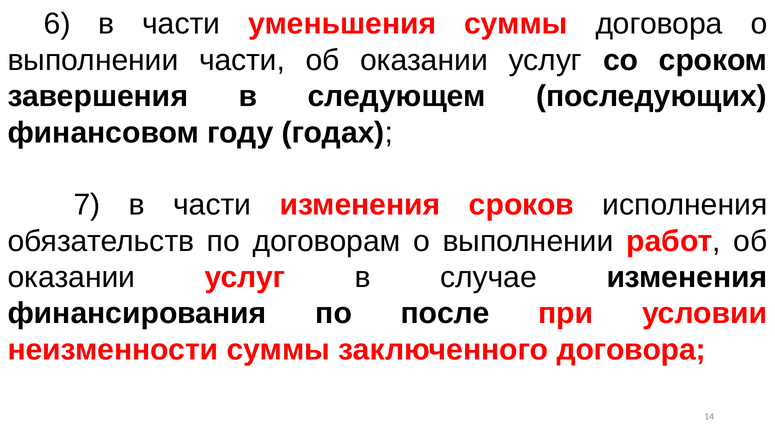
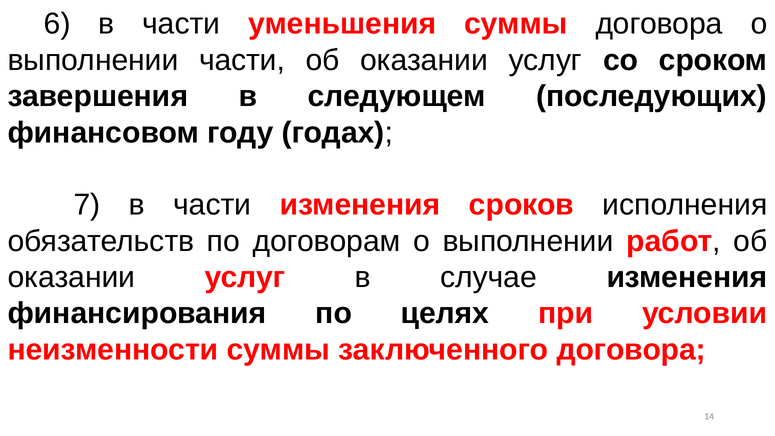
после: после -> целях (445, 313)
